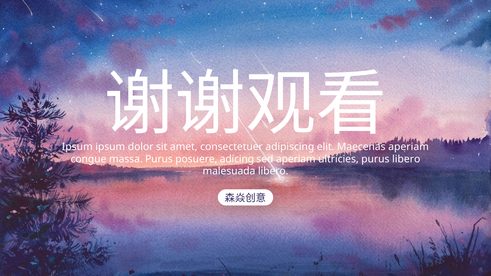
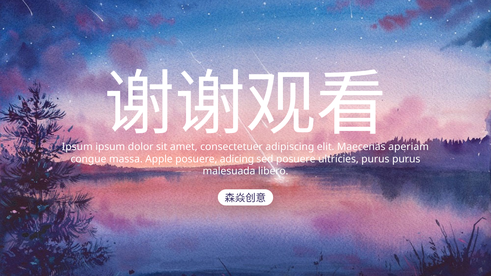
massa Purus: Purus -> Apple (159, 159)
sed aperiam: aperiam -> posuere (296, 159)
purus libero: libero -> purus (406, 159)
